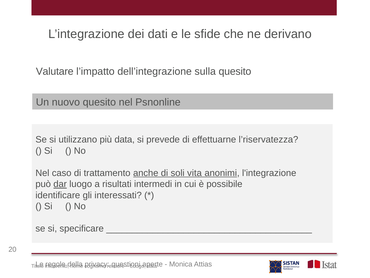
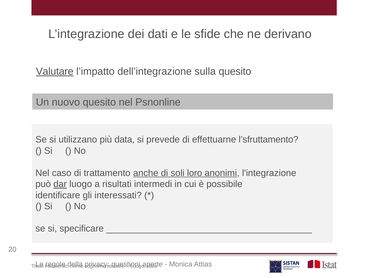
Valutare underline: none -> present (55, 71)
l’riservatezza: l’riservatezza -> l’sfruttamento (269, 139)
vita: vita -> loro (195, 173)
